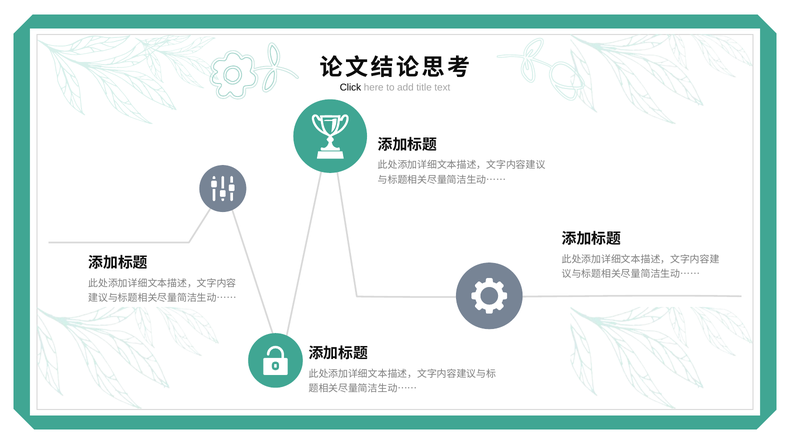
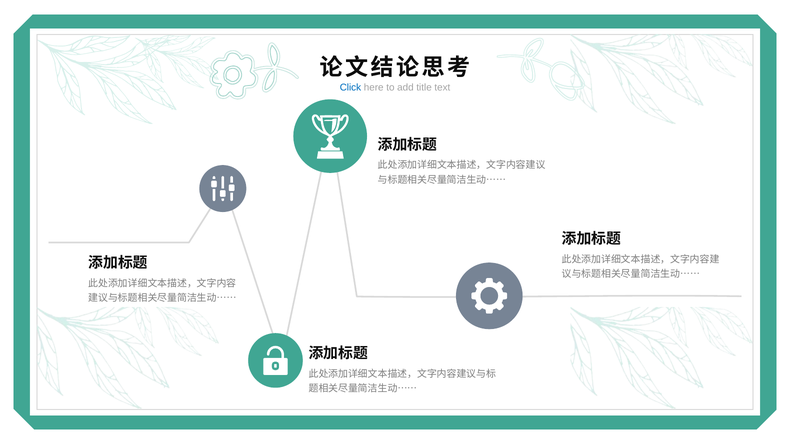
Click colour: black -> blue (350, 87)
